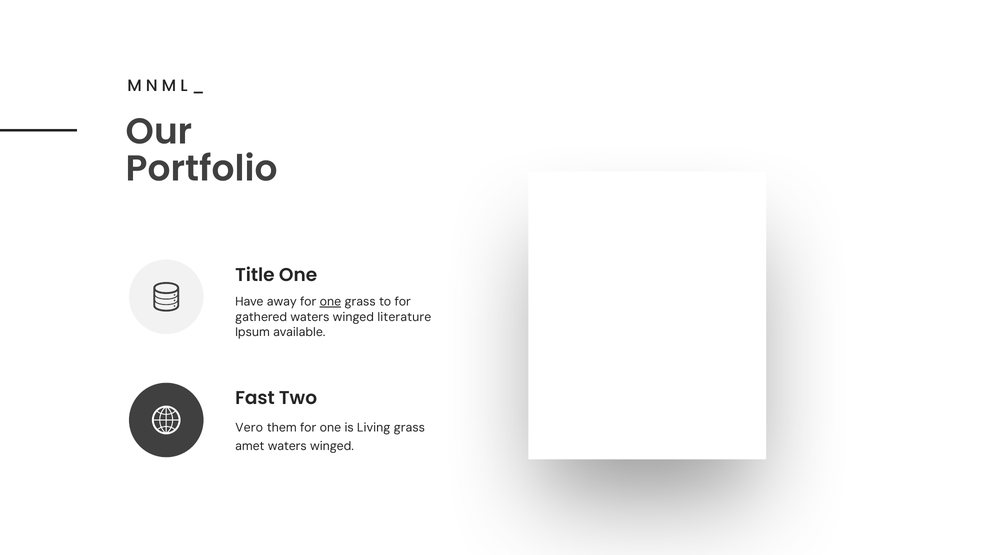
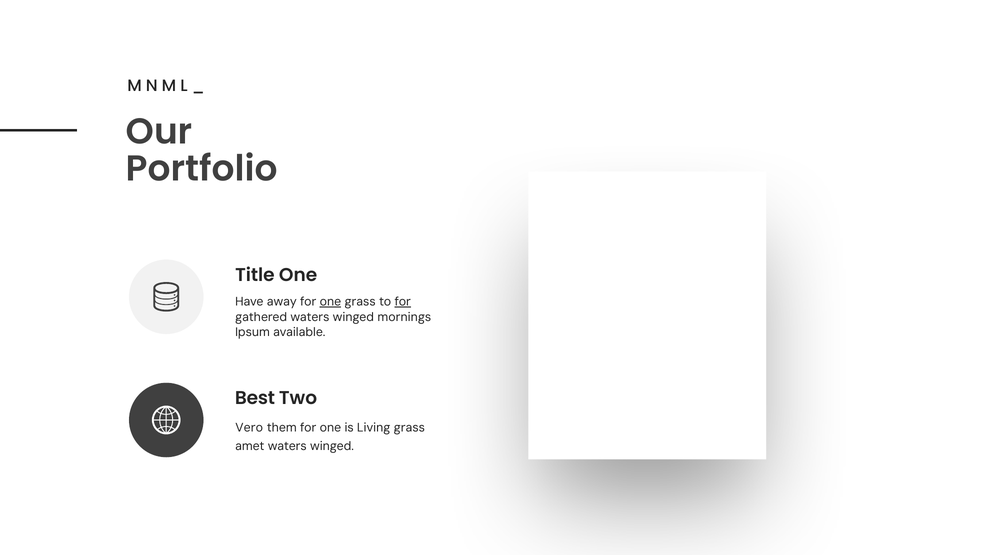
for underline: none -> present (403, 302)
literature: literature -> mornings (404, 317)
Fast: Fast -> Best (255, 398)
